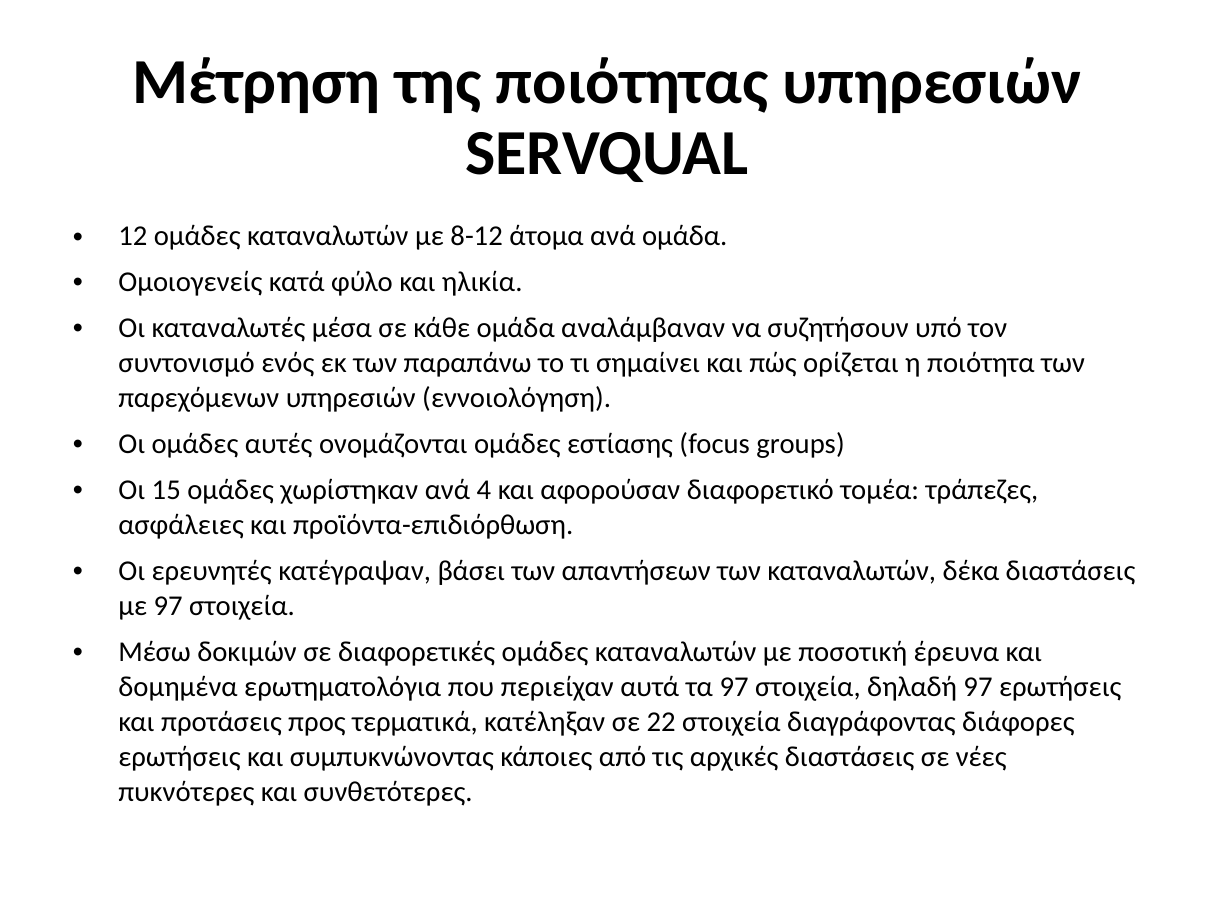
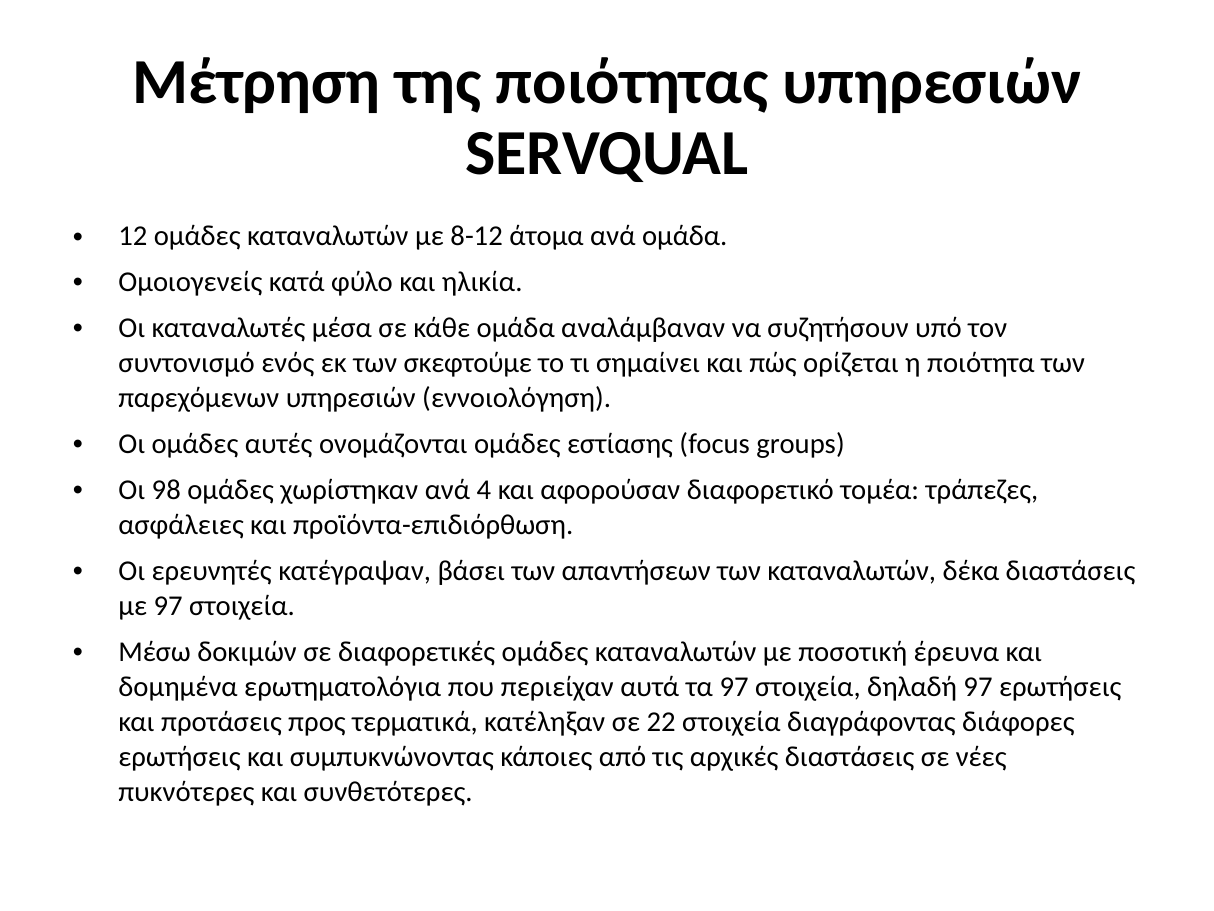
παραπάνω: παραπάνω -> σκεφτούμε (468, 363)
15: 15 -> 98 (166, 490)
